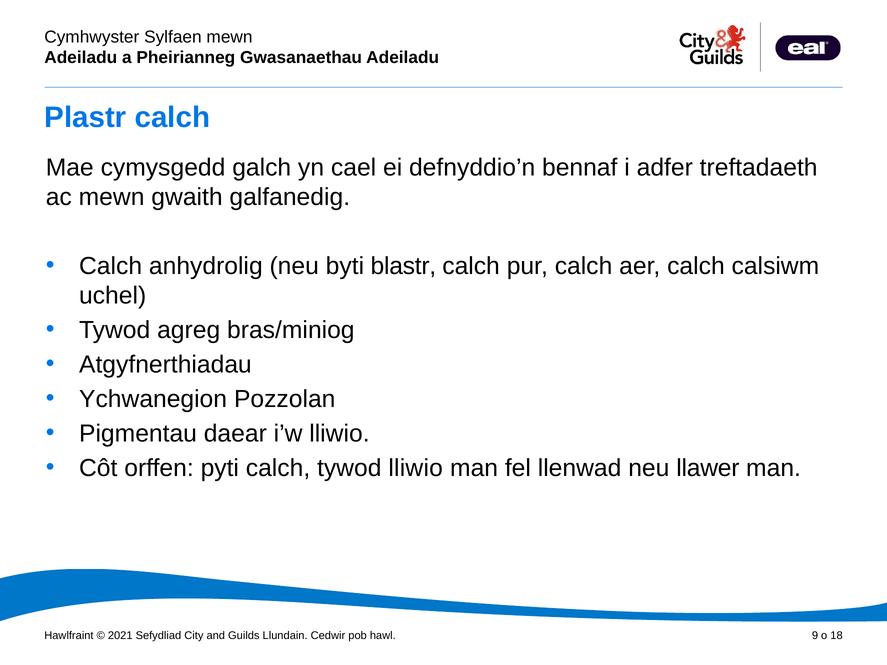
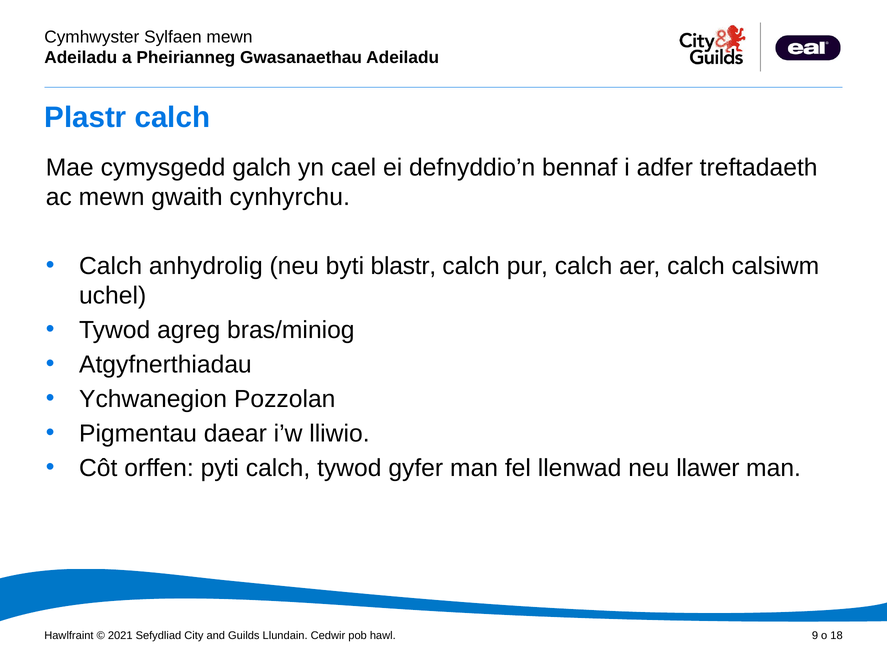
galfanedig: galfanedig -> cynhyrchu (290, 197)
tywod lliwio: lliwio -> gyfer (416, 468)
